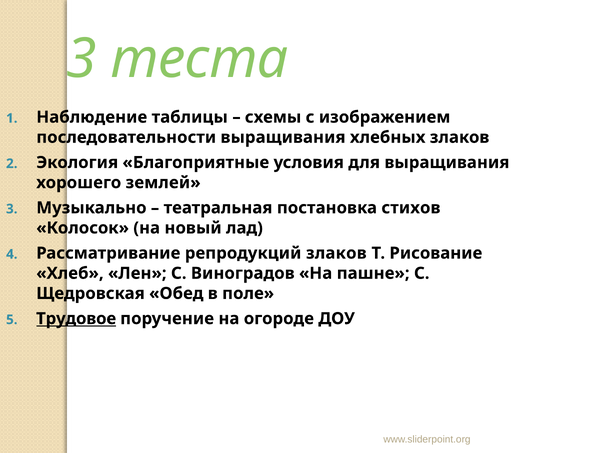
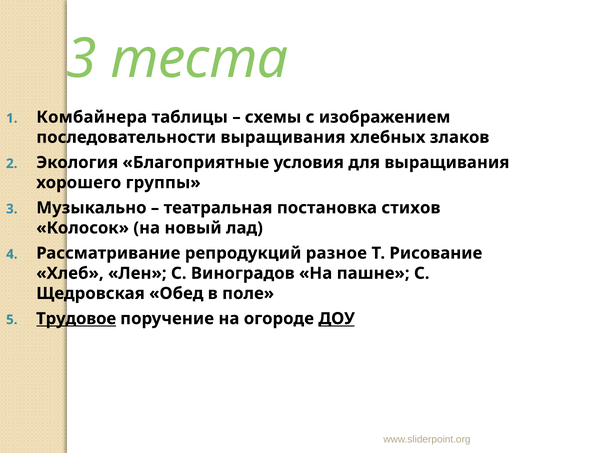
Наблюдение: Наблюдение -> Комбайнера (92, 117)
землей: землей -> группы (163, 183)
репродукций злаков: злаков -> разное (336, 253)
ДОУ underline: none -> present (337, 319)
